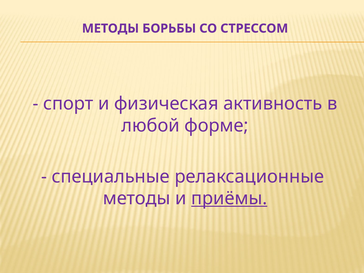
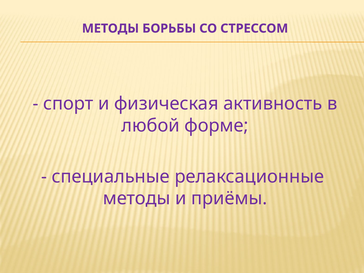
приёмы underline: present -> none (229, 198)
